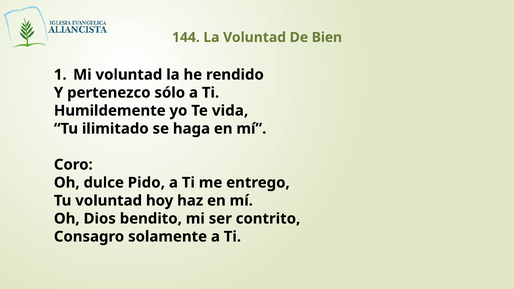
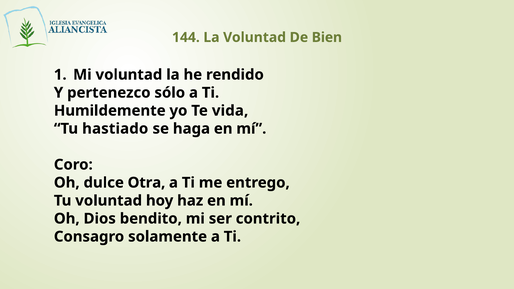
ilimitado: ilimitado -> hastiado (115, 129)
Pido: Pido -> Otra (146, 183)
